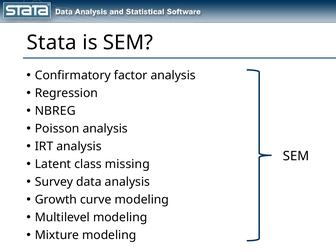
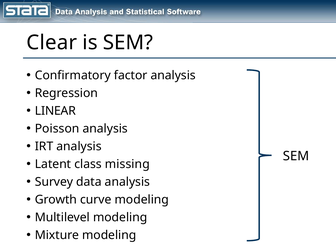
Stata: Stata -> Clear (52, 43)
NBREG: NBREG -> LINEAR (55, 111)
